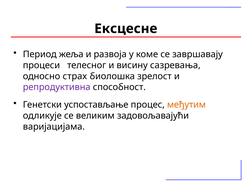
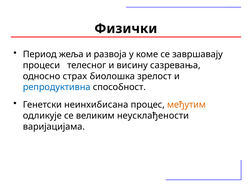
Ексцесне: Ексцесне -> Физички (126, 29)
репродуктивна colour: purple -> blue (57, 87)
успостављање: успостављање -> неинхибисана (96, 105)
задовољавајући: задовољавајући -> неусклађености (153, 116)
